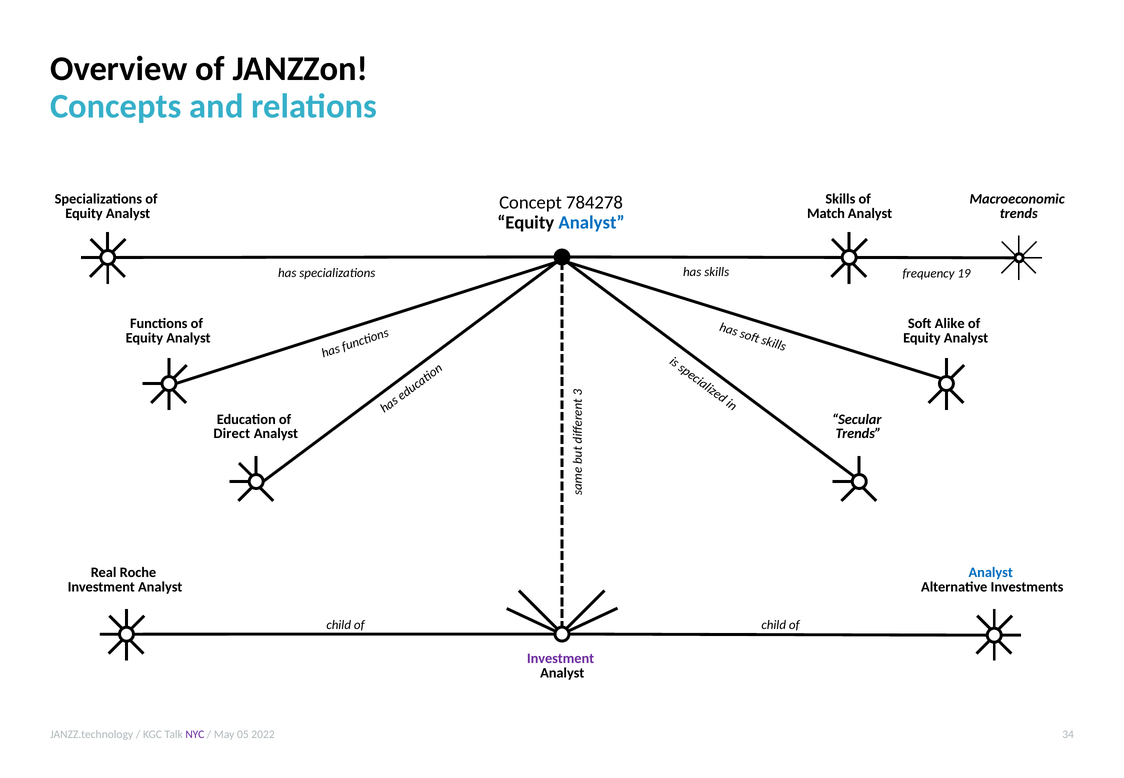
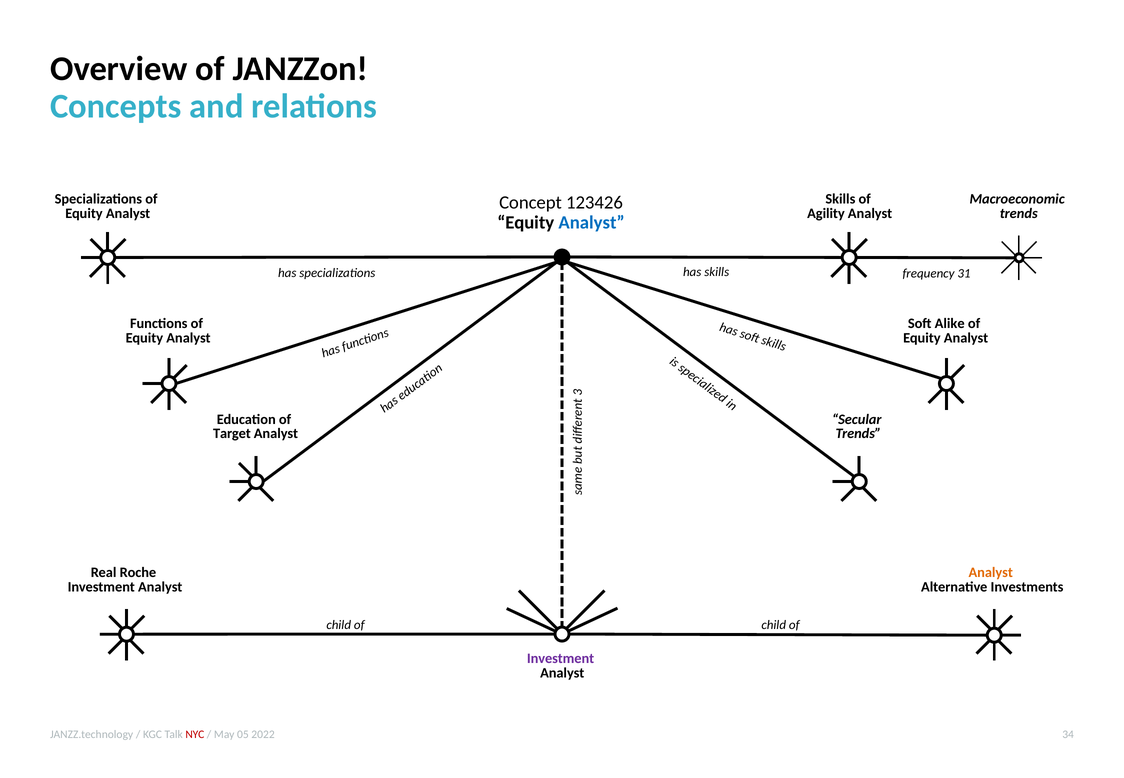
784278: 784278 -> 123426 (594, 203)
Match: Match -> Agility (826, 214)
19: 19 -> 31 (964, 274)
Direct: Direct -> Target (232, 434)
Analyst colour: blue -> orange (991, 573)
NYC colour: purple -> red (195, 735)
